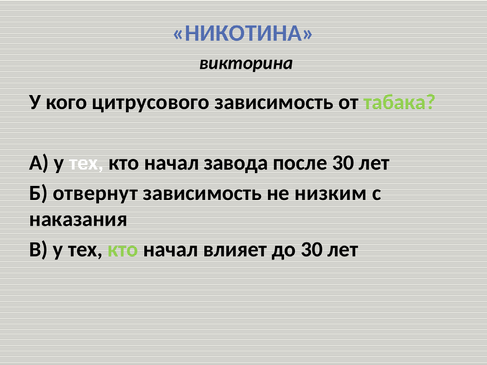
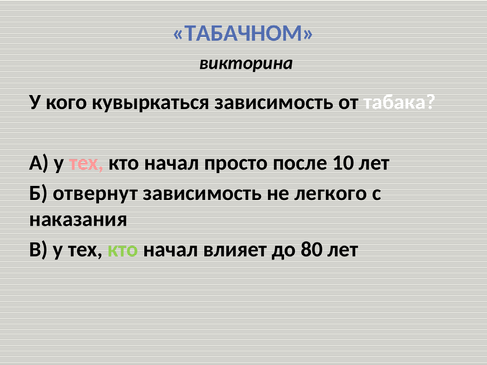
НИКОТИНА: НИКОТИНА -> ТАБАЧНОМ (244, 33)
цитрусового: цитрусового -> кувыркаться (151, 102)
табака colour: light green -> white (400, 102)
тех colour: white -> pink (86, 163)
завода: завода -> просто (236, 163)
после 30: 30 -> 10 (343, 163)
низким: низким -> легкого (331, 193)
до 30: 30 -> 80 (312, 249)
